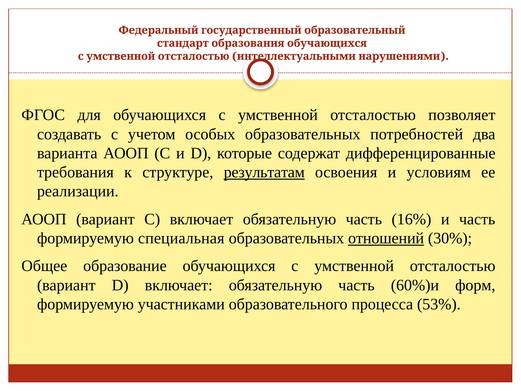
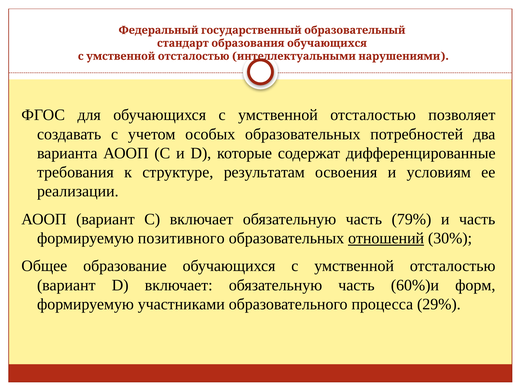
результатам underline: present -> none (264, 172)
16%: 16% -> 79% (411, 219)
специальная: специальная -> позитивного (181, 238)
53%: 53% -> 29% (439, 304)
